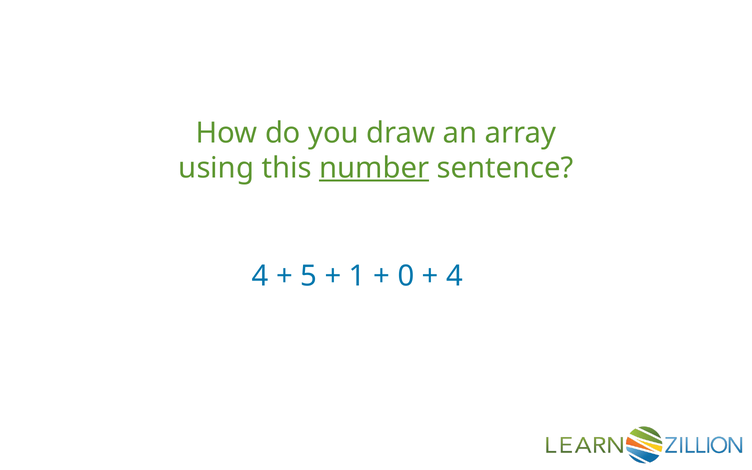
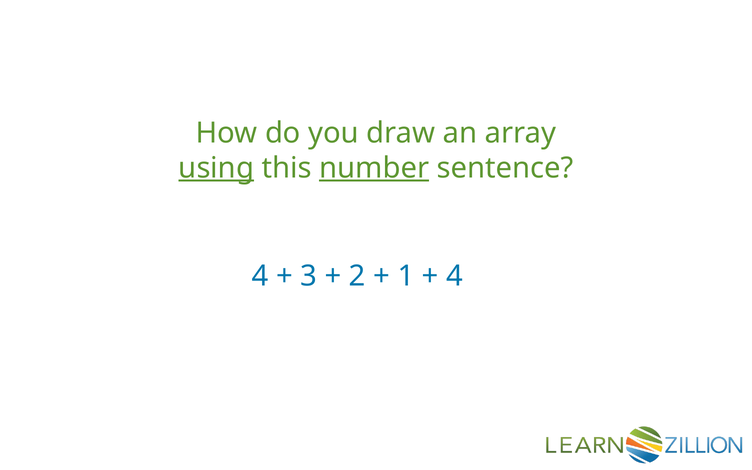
using underline: none -> present (216, 168)
5: 5 -> 3 (309, 276)
1: 1 -> 2 (357, 276)
0: 0 -> 1 (406, 276)
